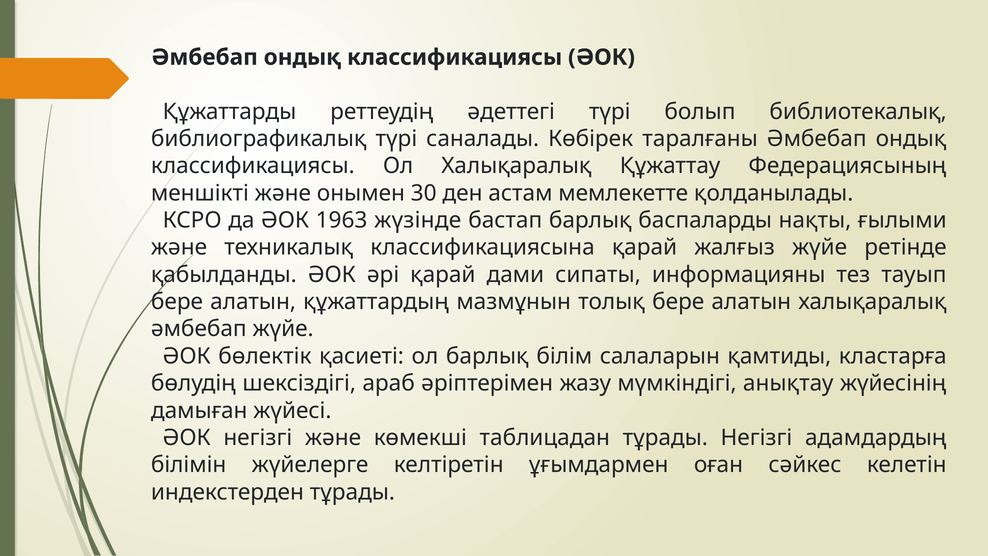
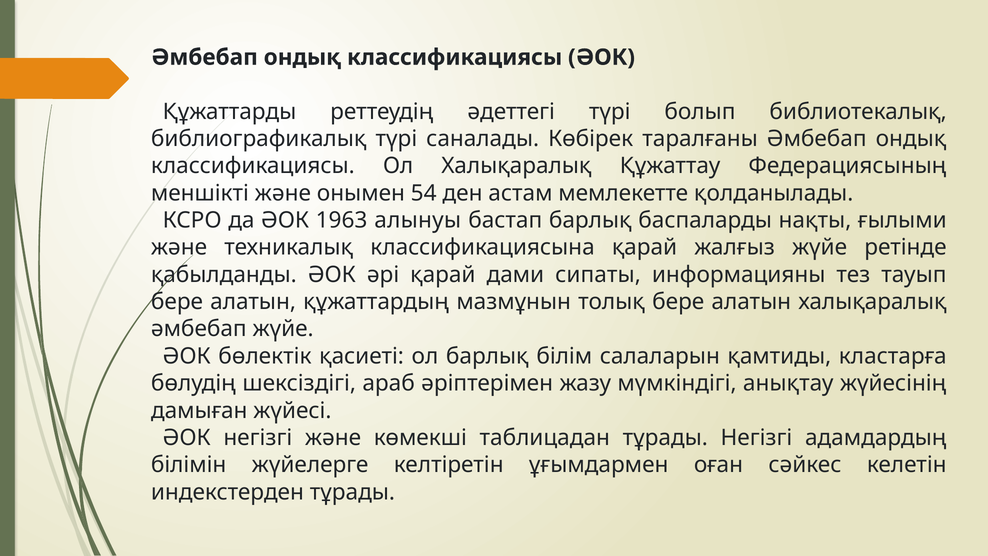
30: 30 -> 54 (424, 193)
жүзінде: жүзінде -> алынуы (418, 220)
